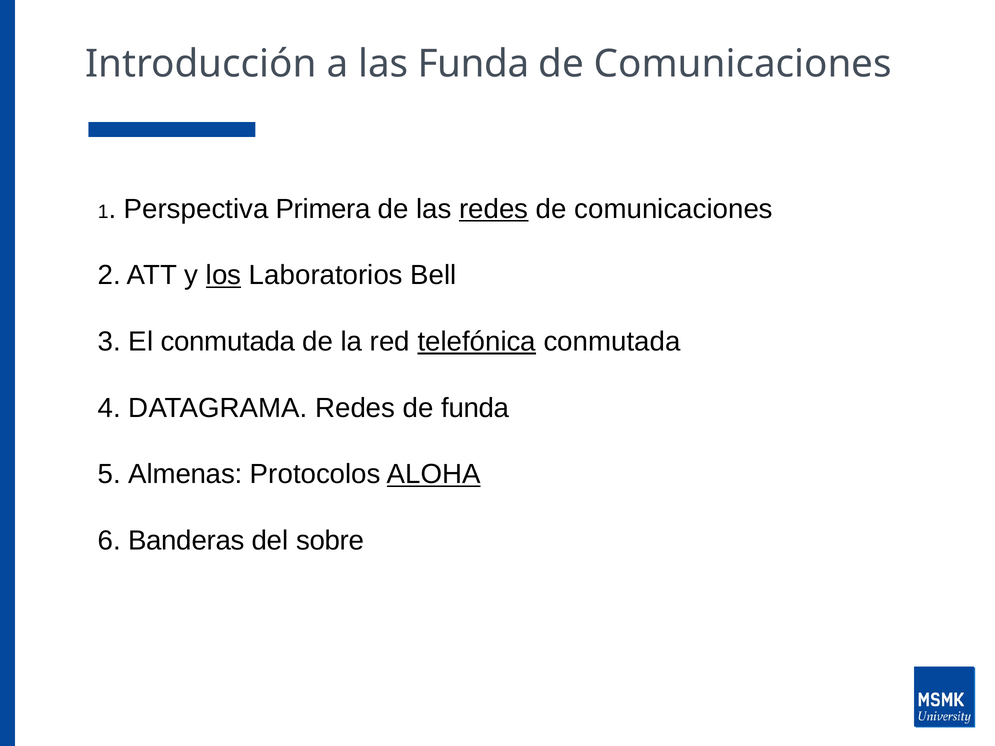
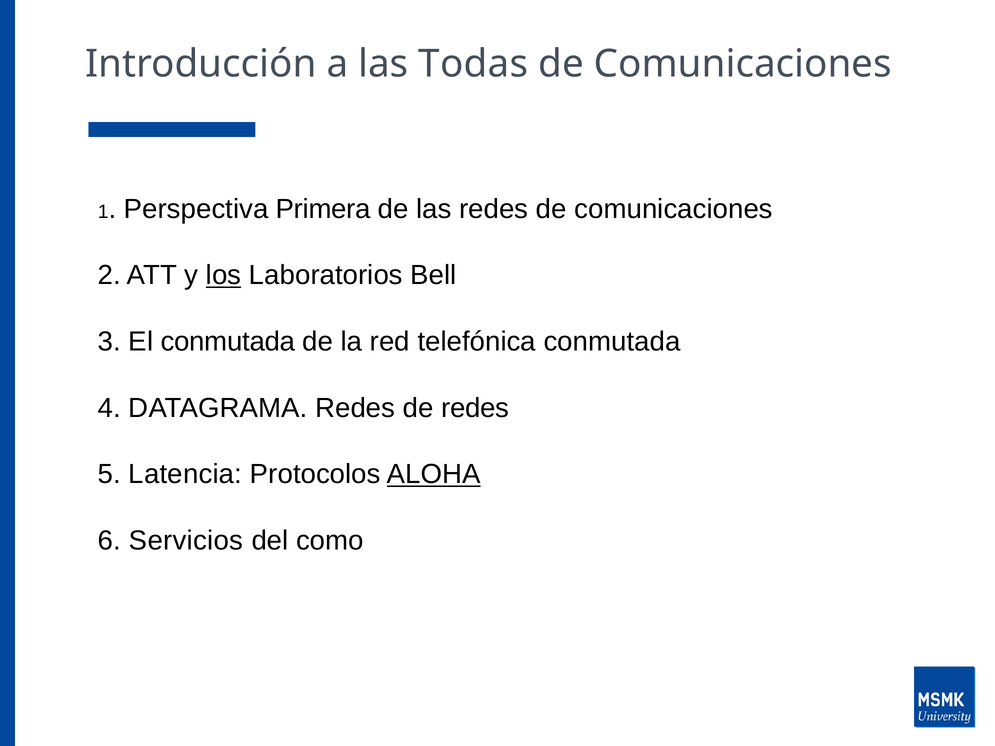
las Funda: Funda -> Todas (473, 64)
redes underline: present -> none (494, 209)
telefónica underline: present -> none (477, 342)
de funda: funda -> redes (475, 408)
Almenas: Almenas -> Latencia (185, 475)
Banderas: Banderas -> Servicios (186, 541)
sobre: sobre -> como (330, 541)
